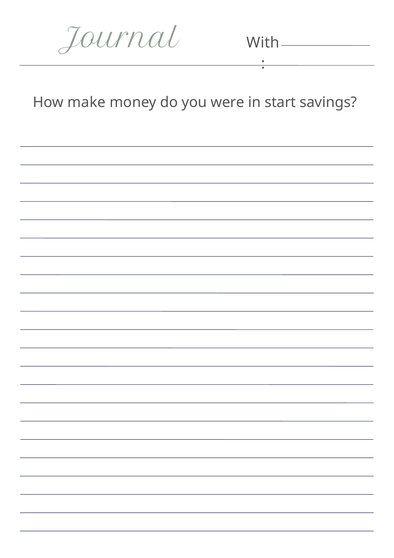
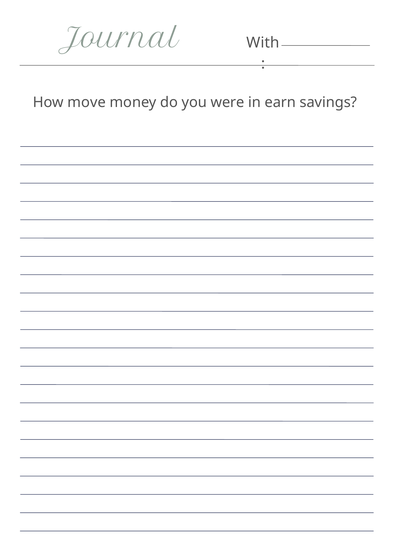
make: make -> move (87, 102)
start: start -> earn (280, 102)
